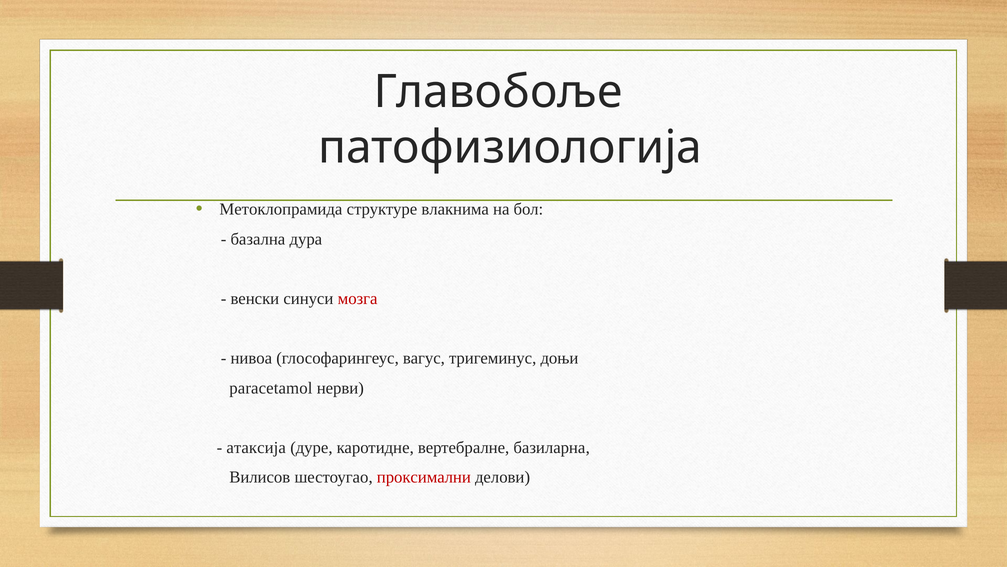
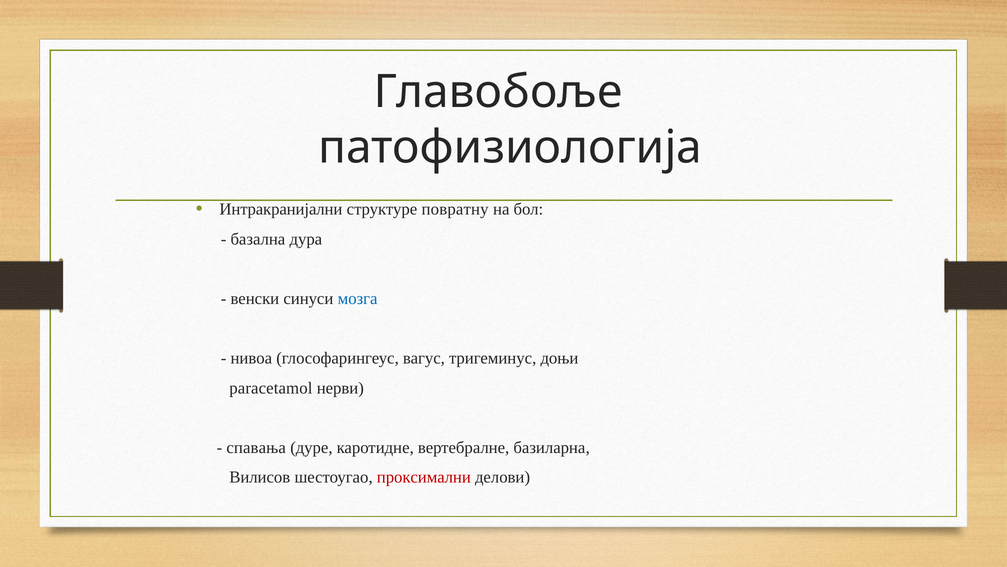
Метоклопрамида: Метоклопрамида -> Интракранијални (281, 209)
влакнима: влакнима -> повратну (455, 209)
мозга colour: red -> blue (358, 298)
атаксија: атаксија -> спавања (256, 447)
